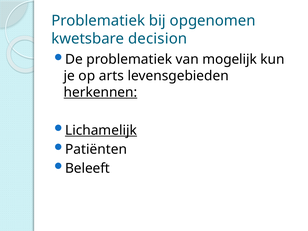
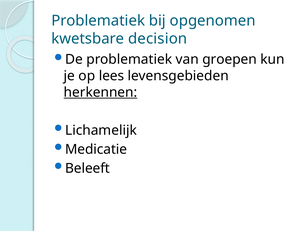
mogelijk: mogelijk -> groepen (230, 59)
arts: arts -> lees (111, 76)
Lichamelijk underline: present -> none (101, 130)
Patiënten: Patiënten -> Medicatie (96, 149)
